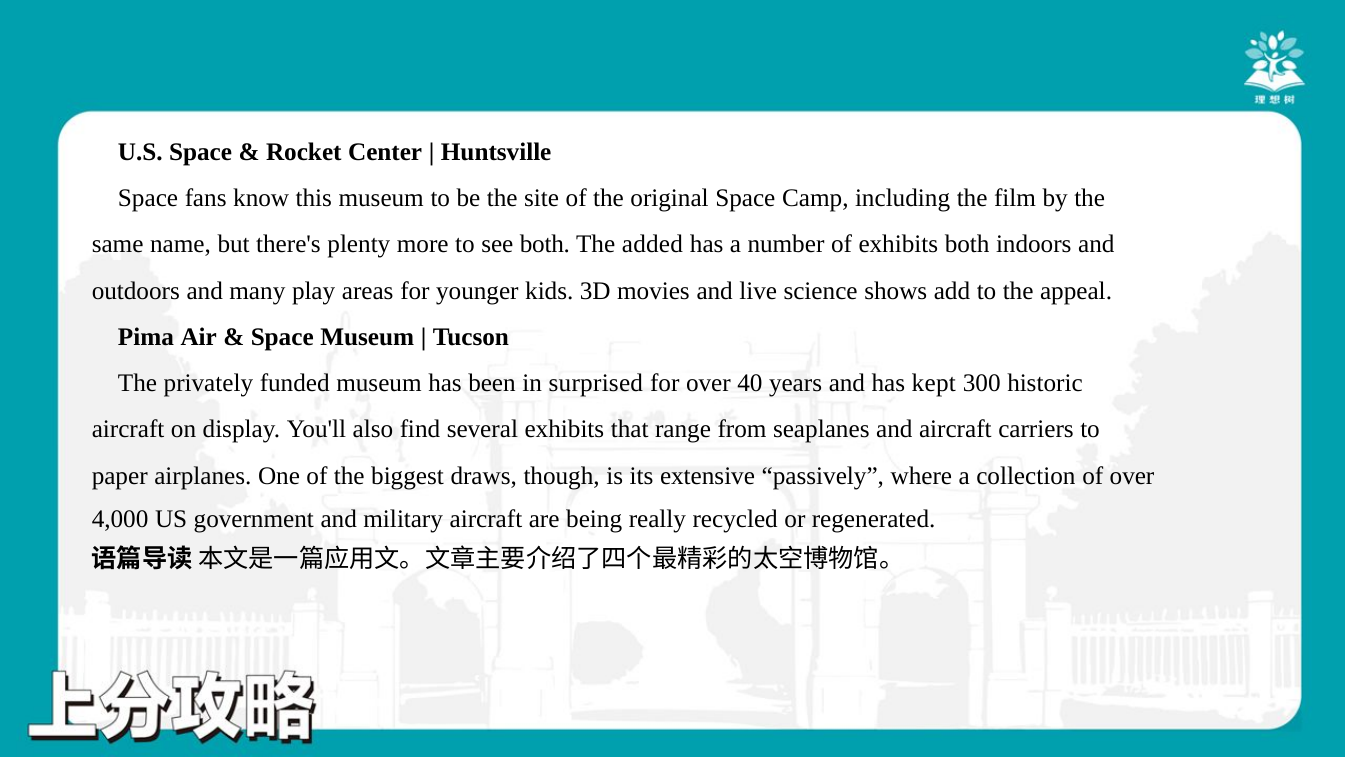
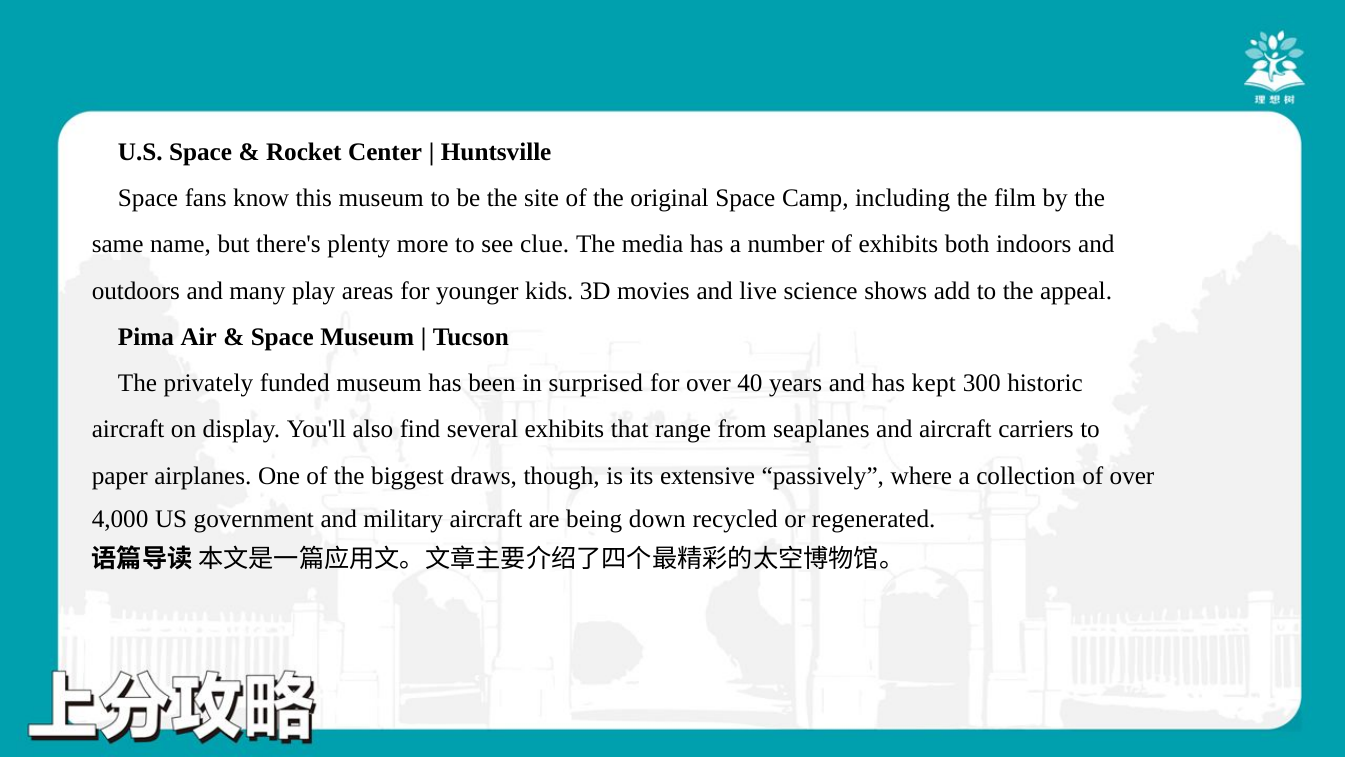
see both: both -> clue (545, 244)
added: added -> media (653, 244)
really: really -> down (657, 519)
